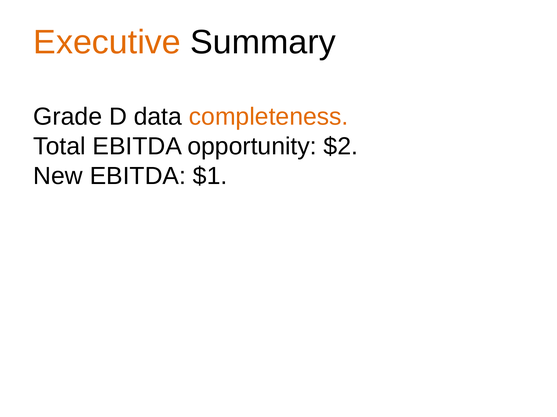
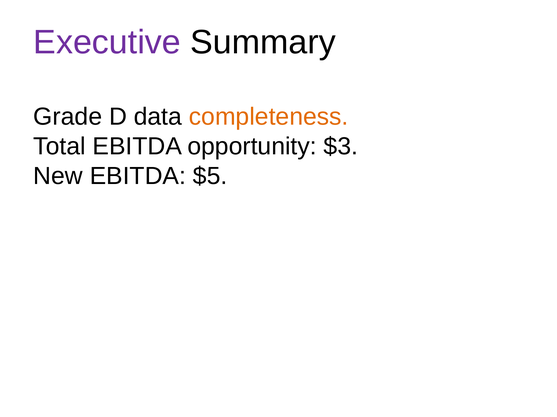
Executive colour: orange -> purple (107, 42)
$2: $2 -> $3 (341, 147)
$1: $1 -> $5 (210, 176)
